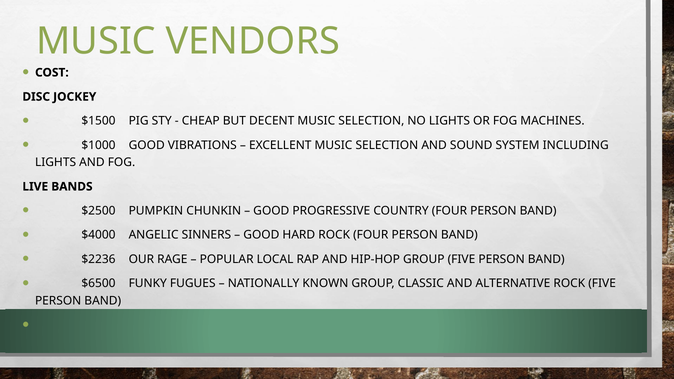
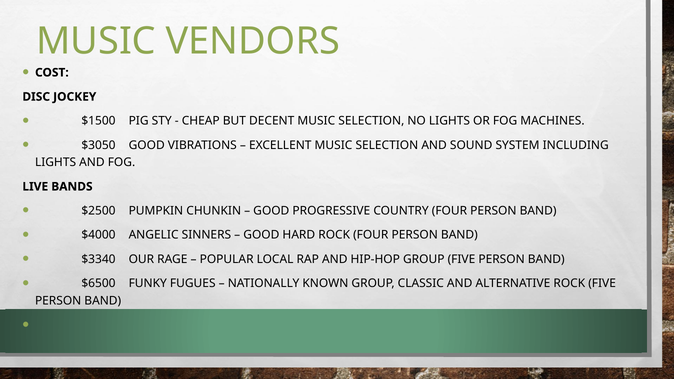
$1000: $1000 -> $3050 (98, 145)
$2236: $2236 -> $3340 (98, 259)
